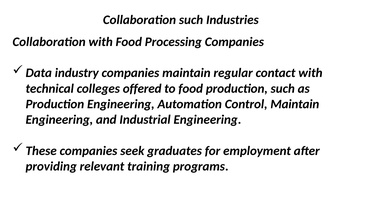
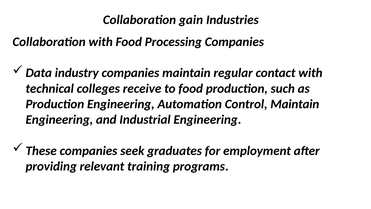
Collaboration such: such -> gain (191, 20)
offered: offered -> receive (142, 89)
